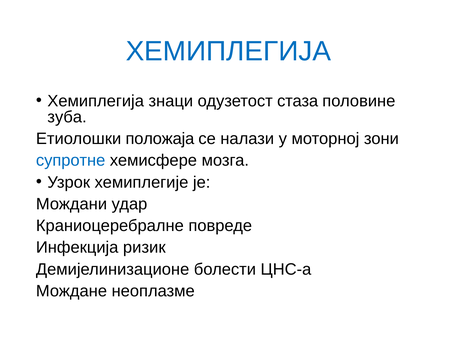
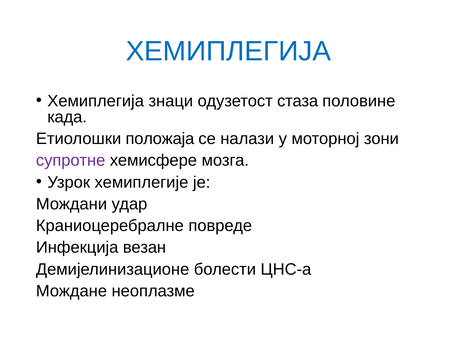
зуба: зуба -> када (67, 117)
супротне colour: blue -> purple (71, 160)
ризик: ризик -> везан (144, 247)
